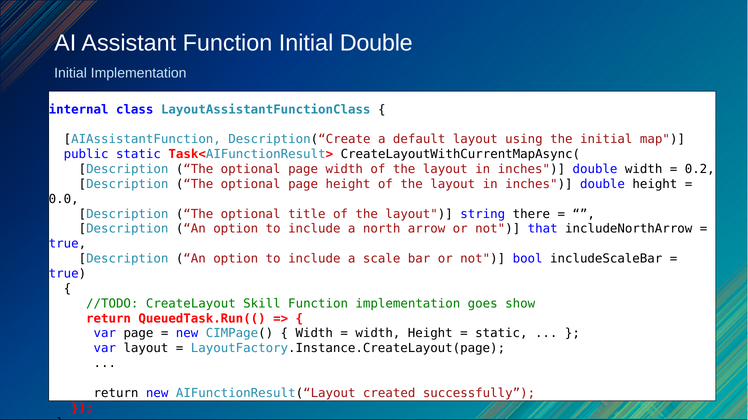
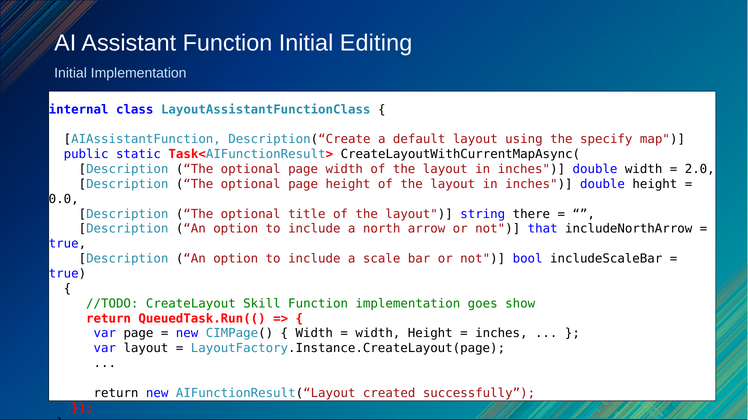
Initial Double: Double -> Editing (376, 43)
the initial: initial -> specify (606, 140)
0.2: 0.2 -> 2.0 (700, 169)
static: static -> inches (501, 334)
